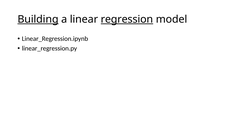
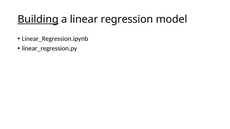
regression underline: present -> none (127, 19)
